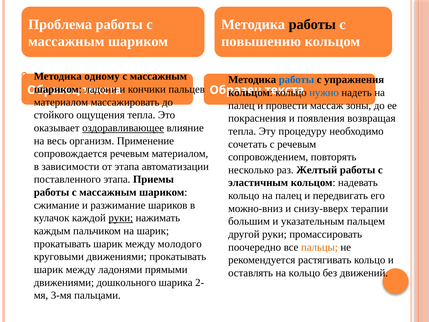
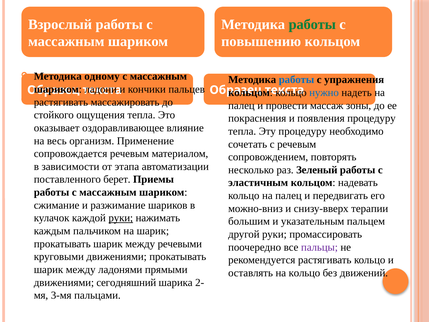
Проблема: Проблема -> Взрослый (60, 24)
работы colour: black -> green (312, 24)
материалом: материалом -> растягивать (61, 102)
появления возвращая: возвращая -> процедуру (371, 118)
оздоравливающее underline: present -> none (123, 128)
Желтый: Желтый -> Зеленый (317, 170)
поставленного этапа: этапа -> берет (117, 179)
молодого: молодого -> речевыми (180, 244)
пальцы colour: orange -> purple (319, 247)
дошкольного: дошкольного -> сегодняшний (126, 282)
